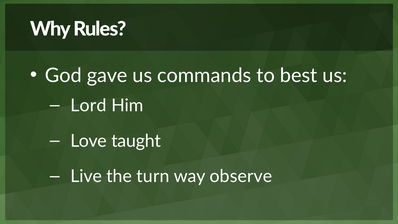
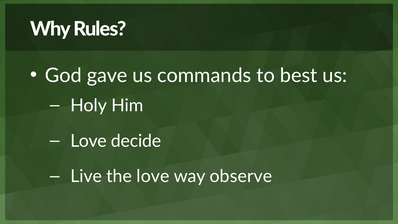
Lord: Lord -> Holy (89, 105)
taught: taught -> decide (136, 141)
the turn: turn -> love (153, 176)
